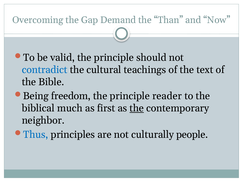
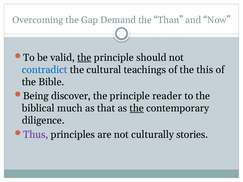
the underline: none -> present (84, 58)
text: text -> this (205, 70)
freedom: freedom -> discover (71, 96)
first: first -> that (106, 108)
neighbor: neighbor -> diligence (43, 120)
Thus colour: blue -> purple (36, 135)
people: people -> stories (192, 135)
